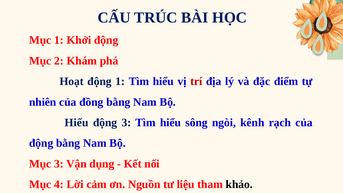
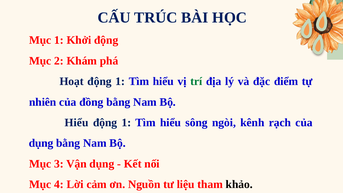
trí colour: red -> green (196, 81)
3: 3 -> 1 (126, 123)
động: động -> dụng (41, 143)
